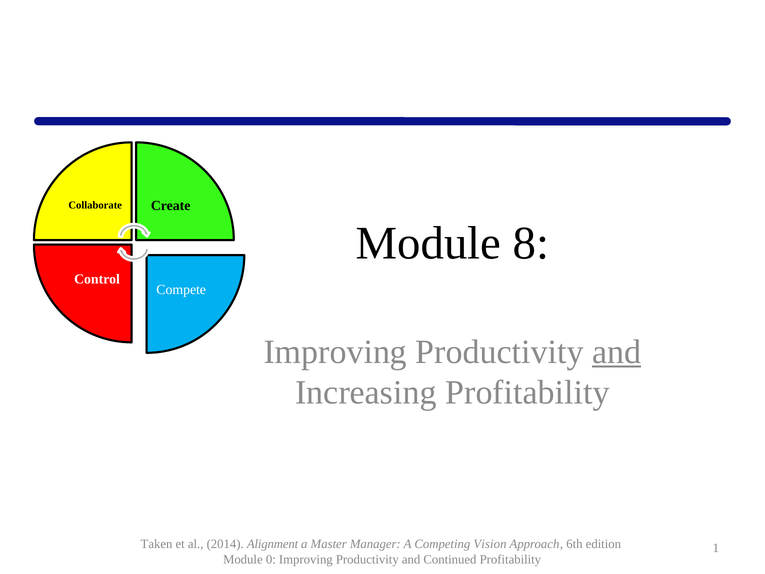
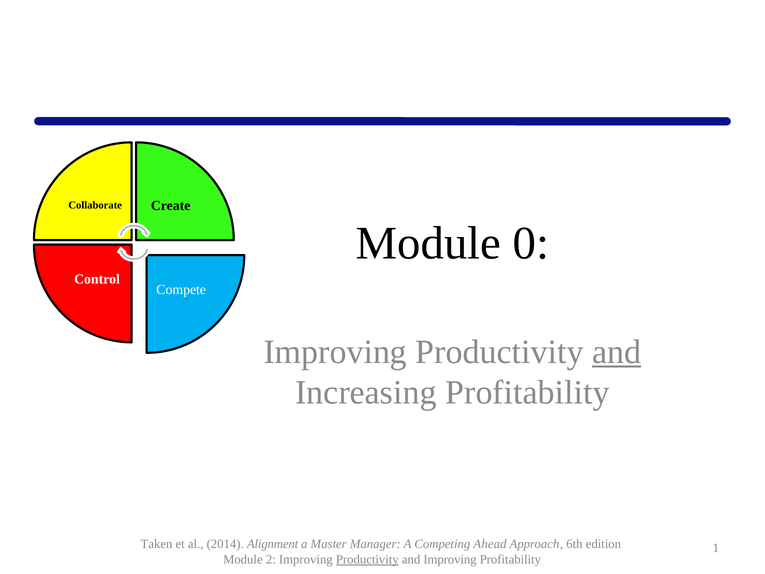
8: 8 -> 0 (531, 243)
Vision: Vision -> Ahead (490, 544)
0: 0 -> 2 (271, 559)
Productivity underline: none -> present (367, 559)
and Continued: Continued -> Improving (450, 559)
